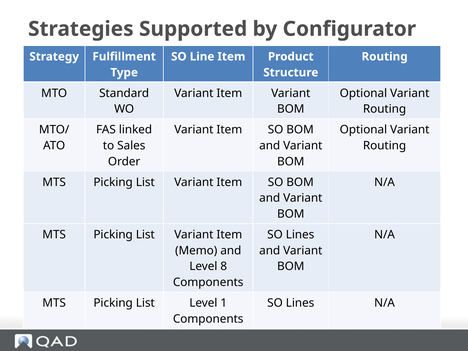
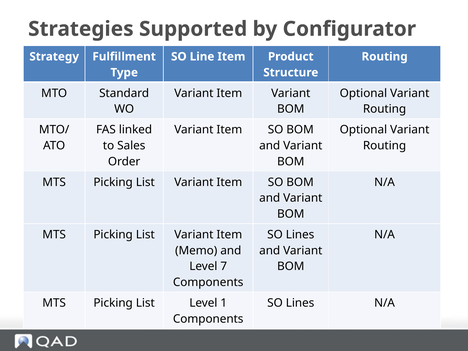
8: 8 -> 7 (224, 266)
